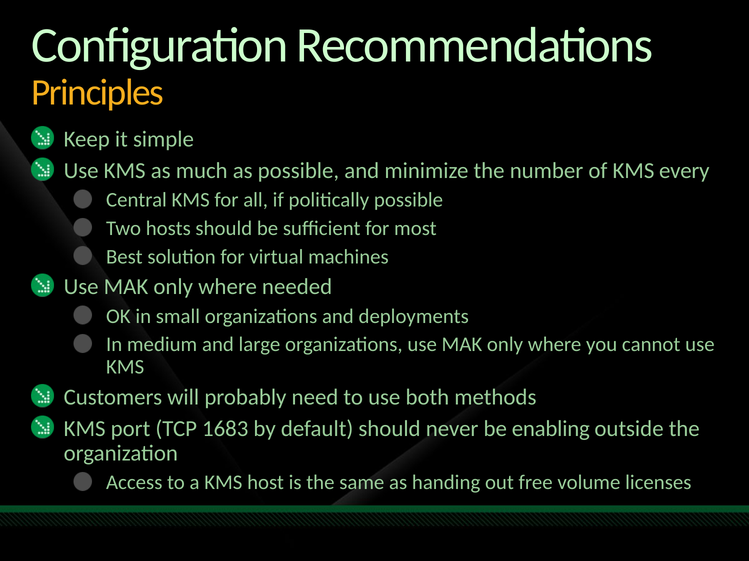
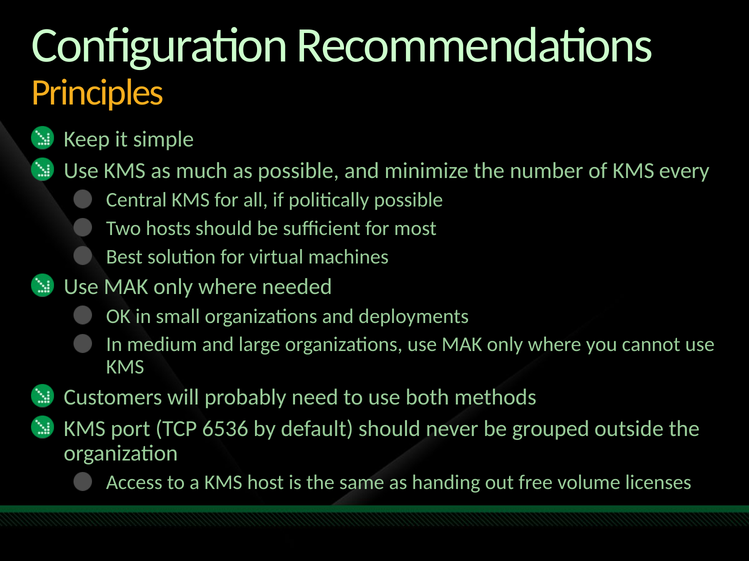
1683: 1683 -> 6536 (225, 429)
enabling: enabling -> grouped (551, 429)
